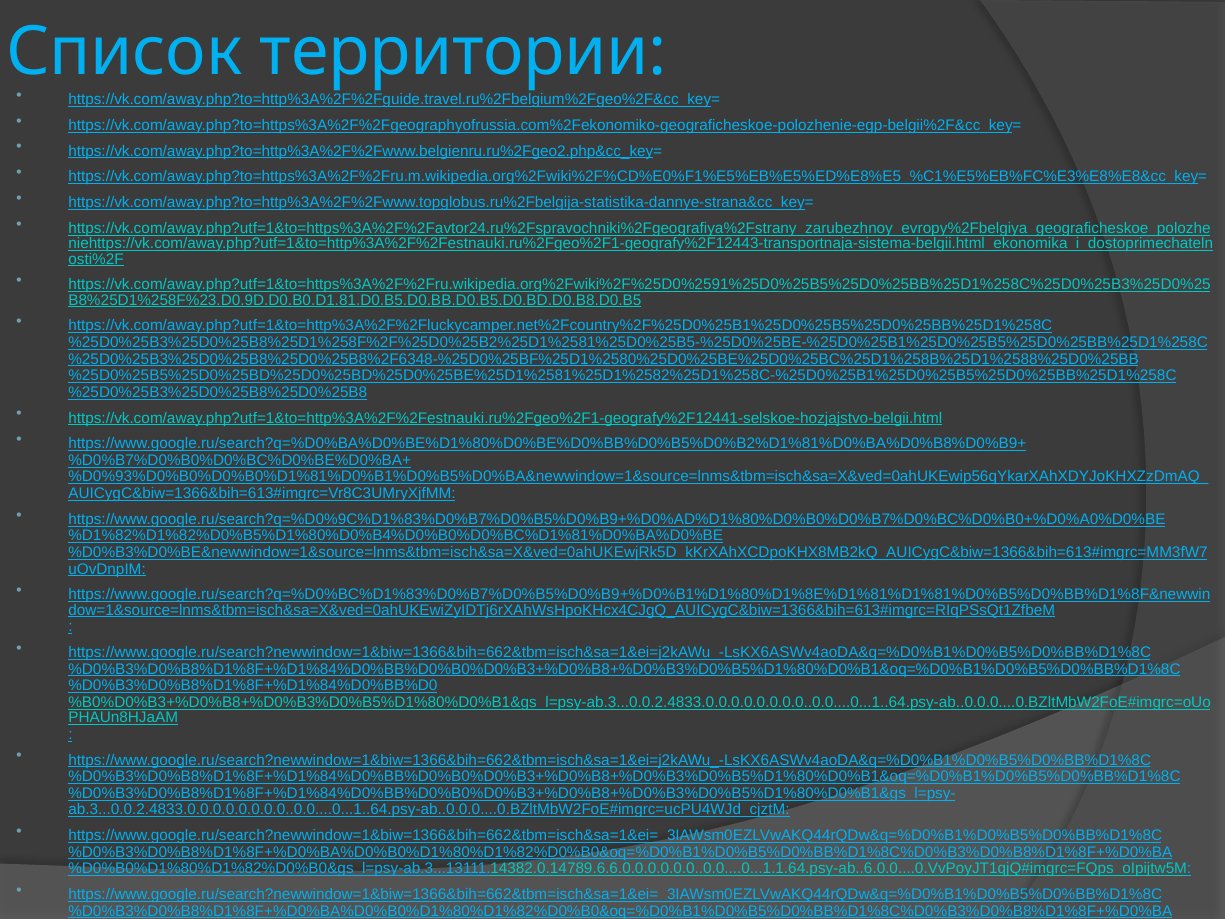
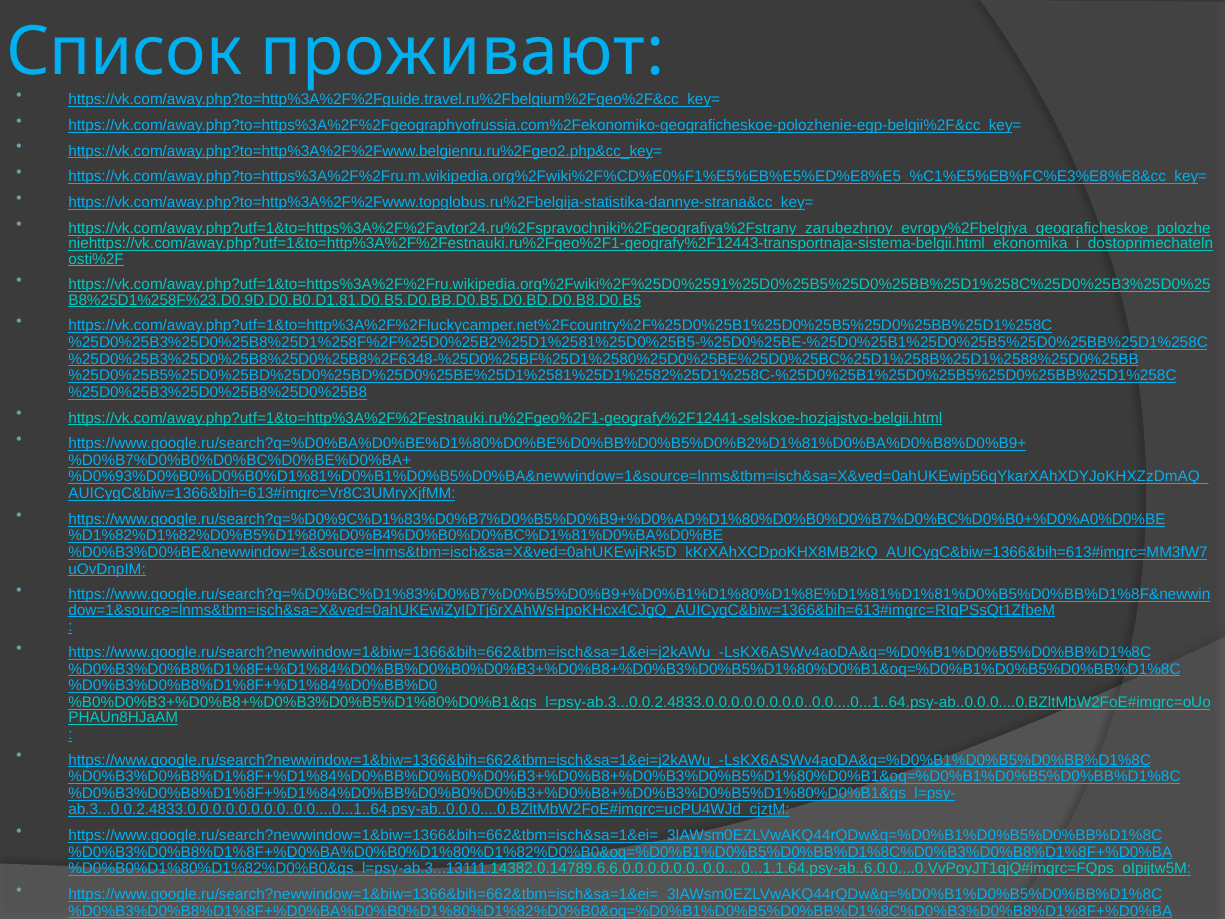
территории: территории -> проживают (463, 52)
